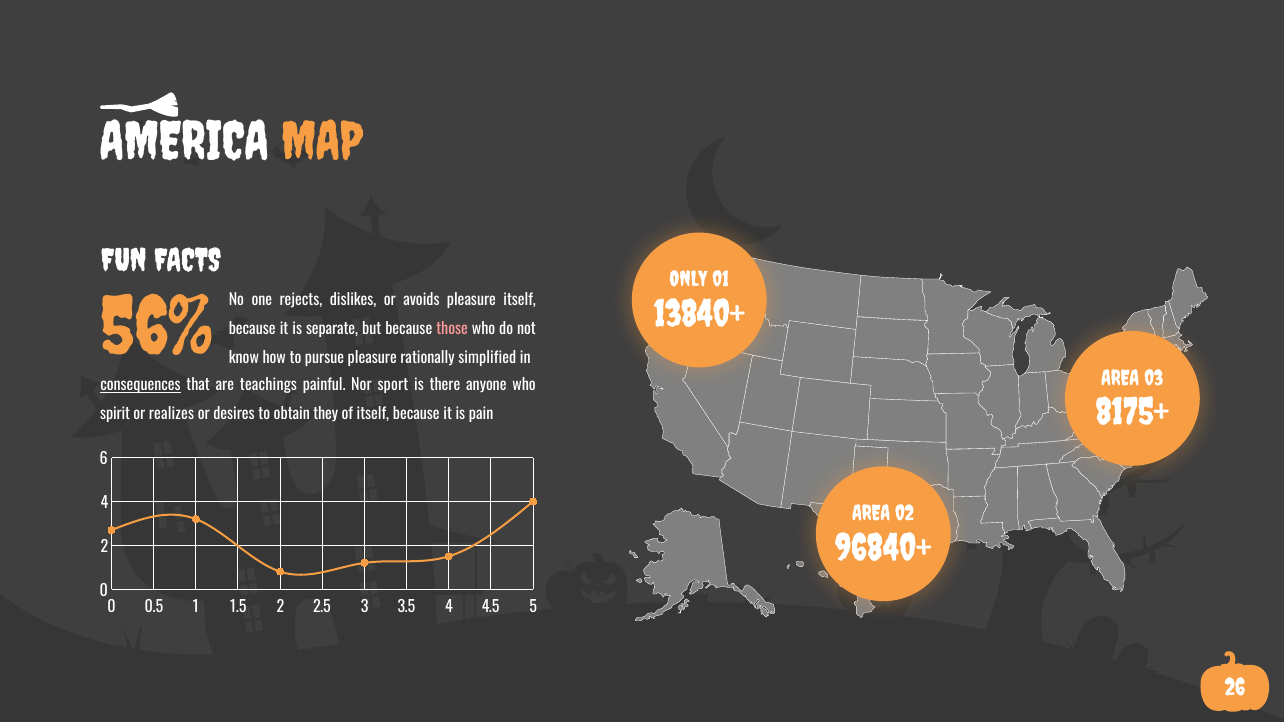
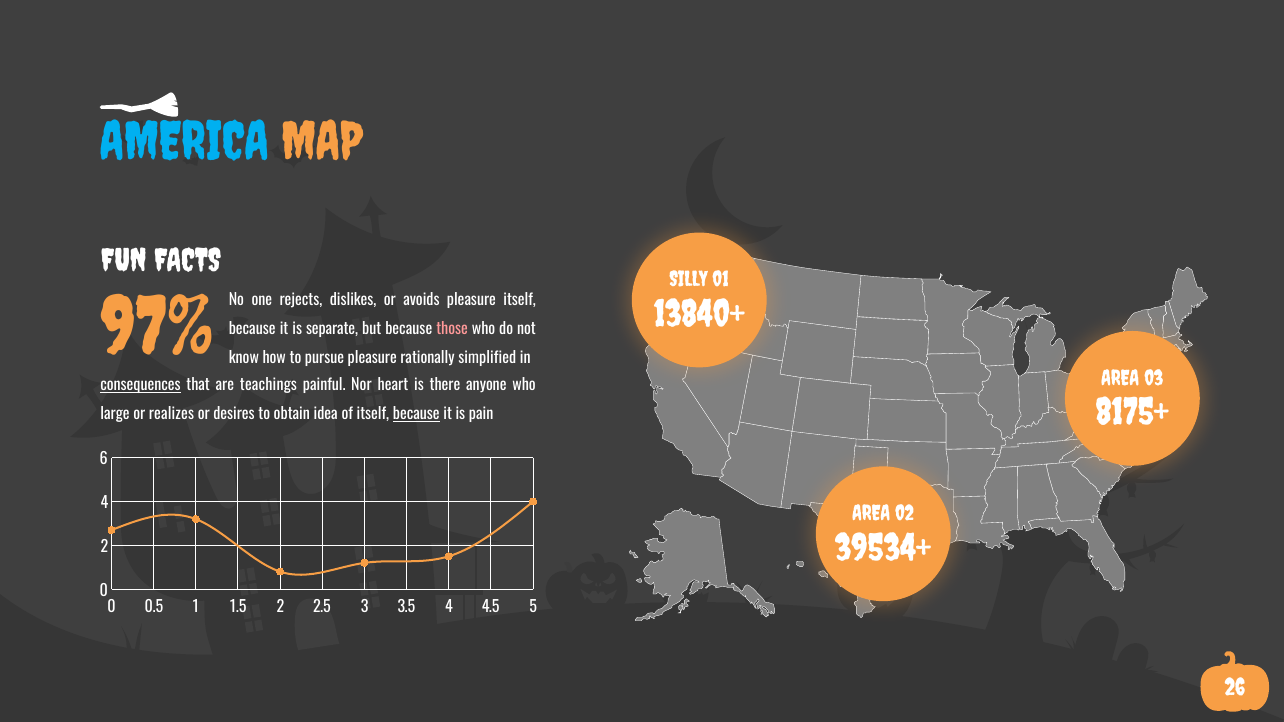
AMERICA colour: white -> light blue (184, 142)
ONLY: ONLY -> SILLY (689, 280)
56%: 56% -> 97% (156, 328)
sport: sport -> heart (393, 386)
spirit: spirit -> large (115, 415)
they: they -> idea (326, 415)
because underline: none -> present (416, 415)
96840+: 96840+ -> 39534+ (883, 548)
